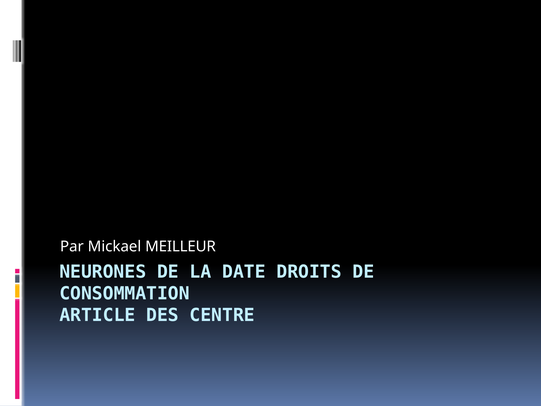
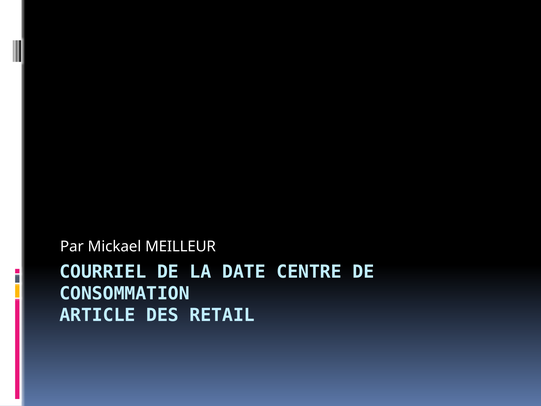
NEURONES: NEURONES -> COURRIEL (103, 272)
DROITS: DROITS -> CENTRE (309, 272)
CENTRE: CENTRE -> RETAIL (222, 315)
